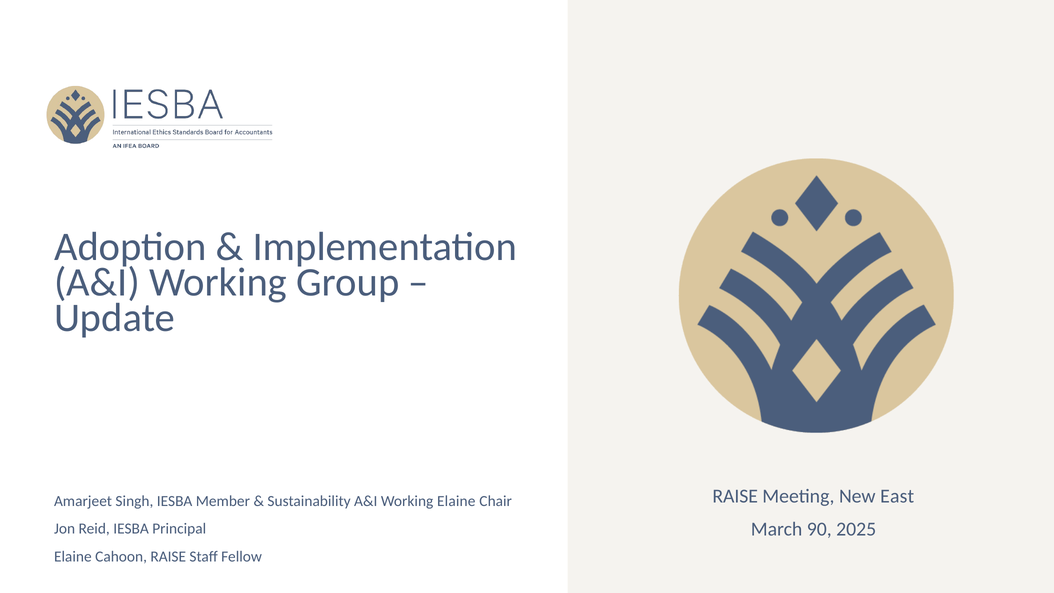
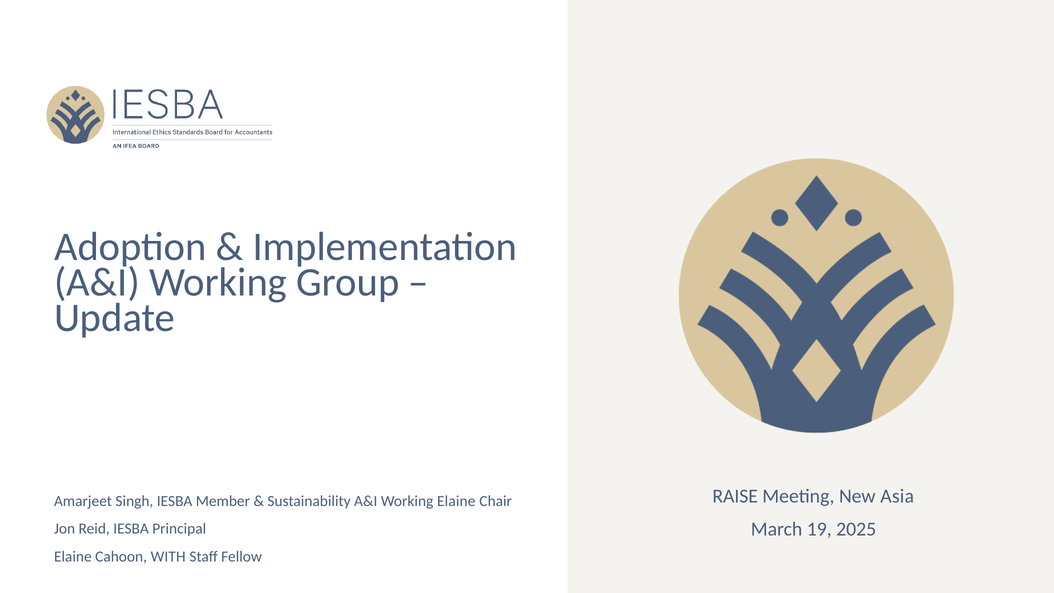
East: East -> Asia (897, 496)
90: 90 -> 19 (819, 529)
Cahoon RAISE: RAISE -> WITH (168, 556)
